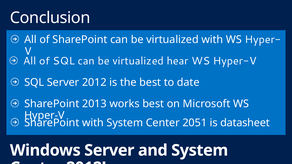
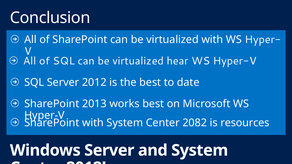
2051: 2051 -> 2082 (195, 123)
datasheet: datasheet -> resources (245, 123)
